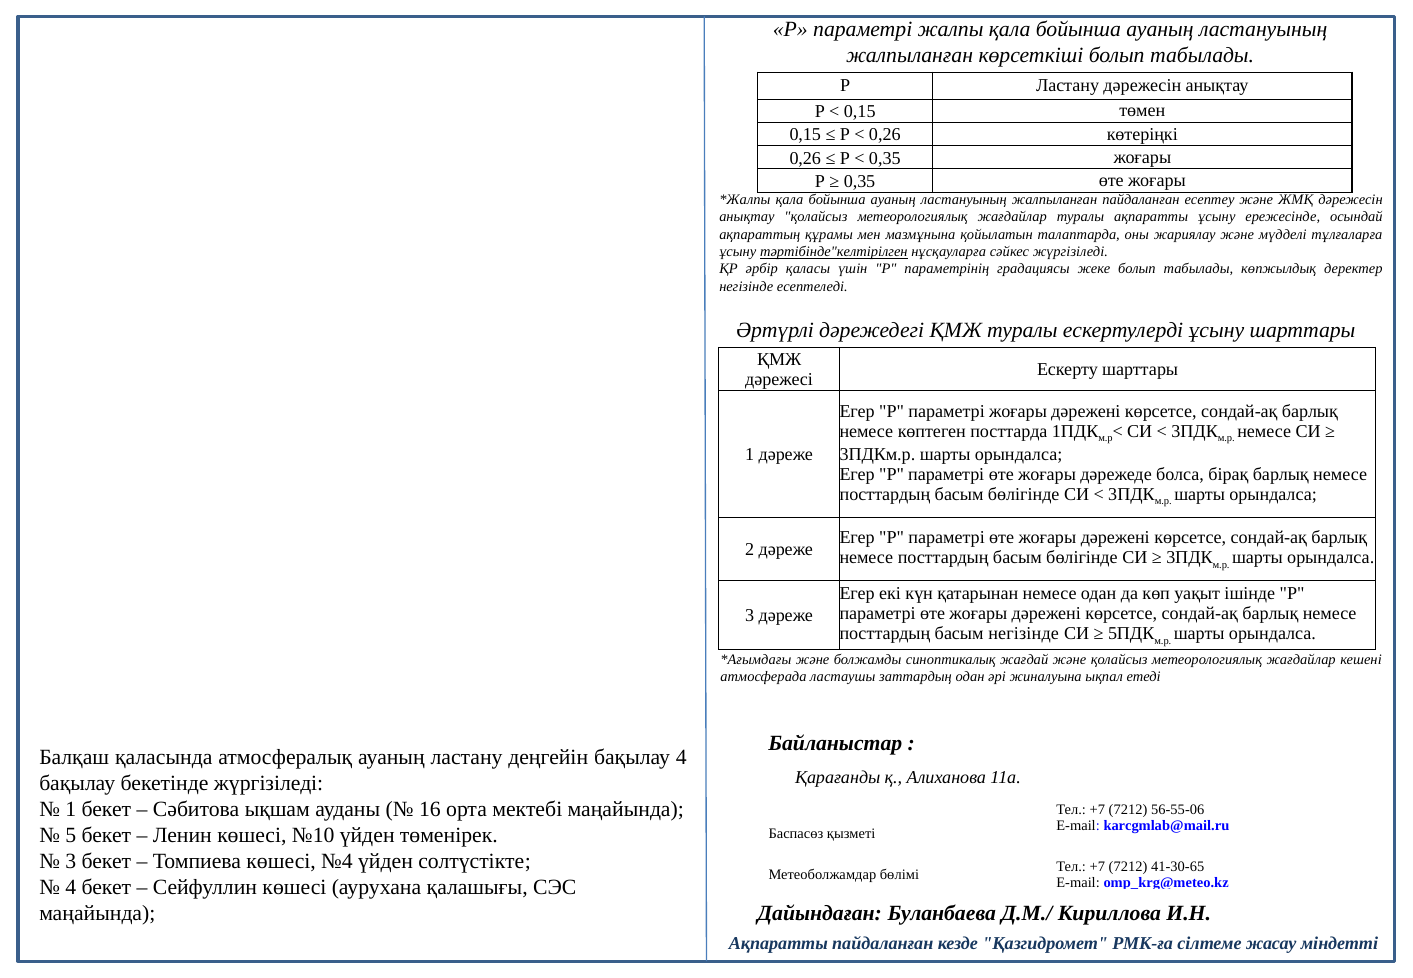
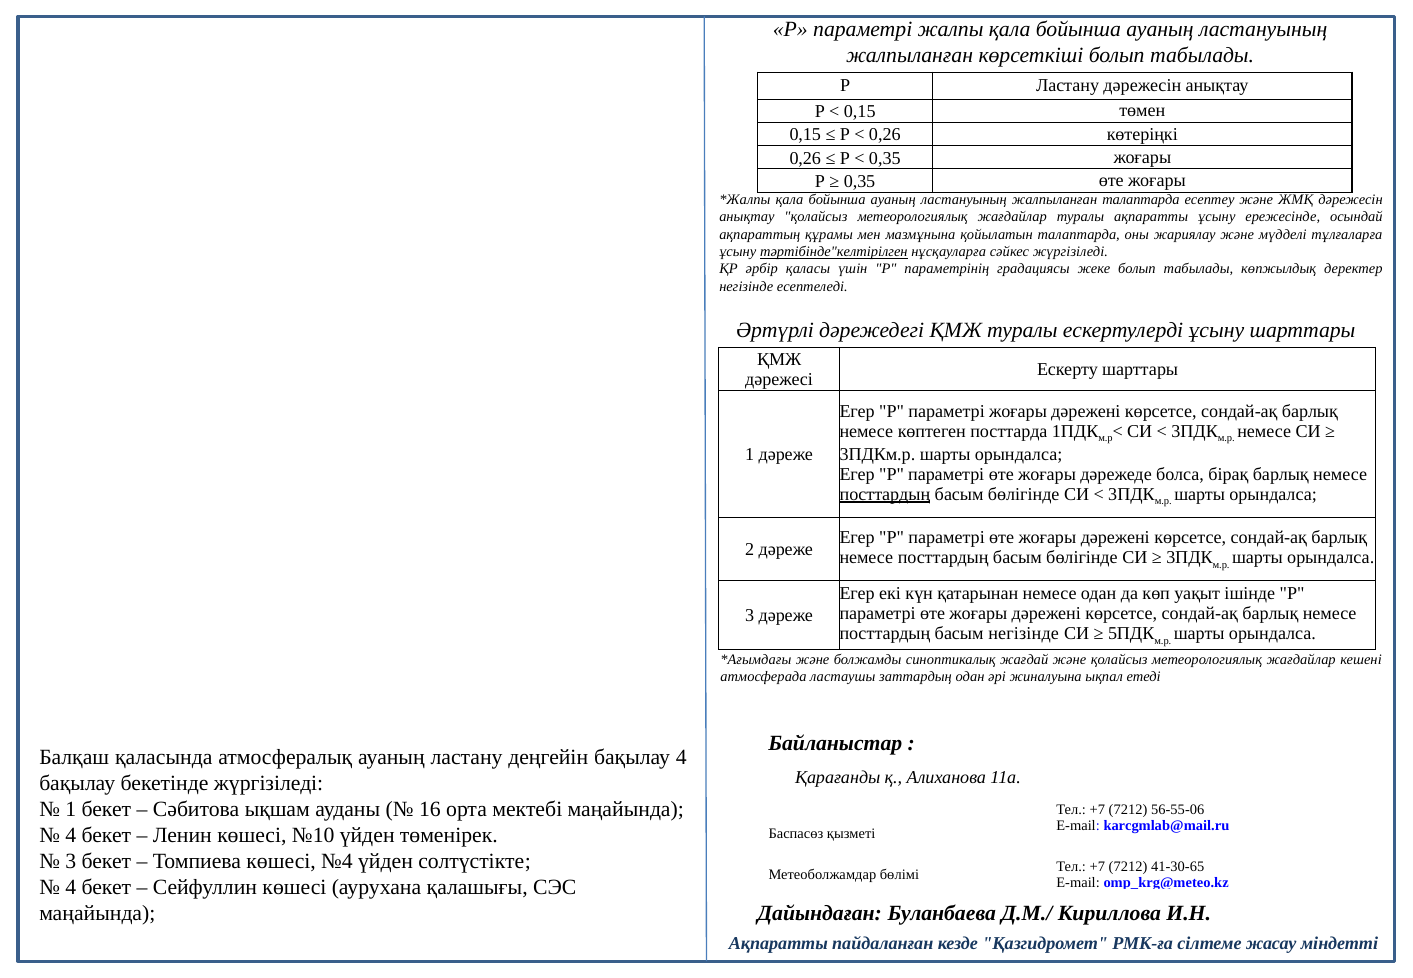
жалпыланған пайдаланған: пайдаланған -> талаптарда (1141, 200)
посттардың underline: none -> present (885, 494)
5: 5 -> 4 (71, 836)
